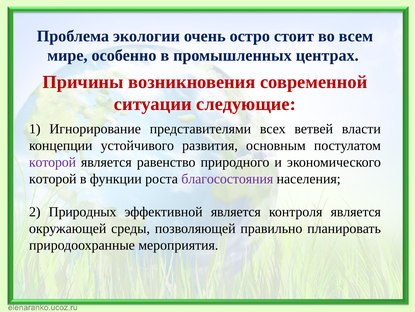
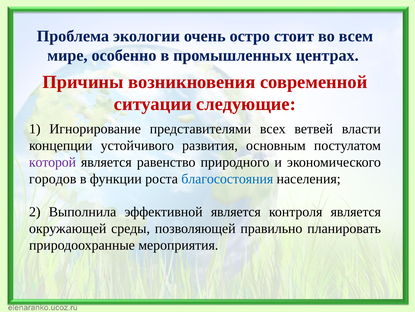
которой: которой -> городов (53, 178)
благосостояния colour: purple -> blue (227, 178)
Природных: Природных -> Выполнила (83, 212)
